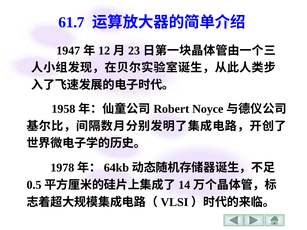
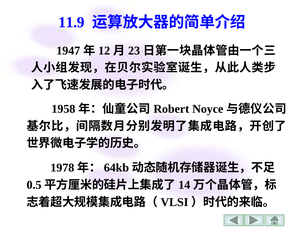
61.7: 61.7 -> 11.9 (71, 22)
